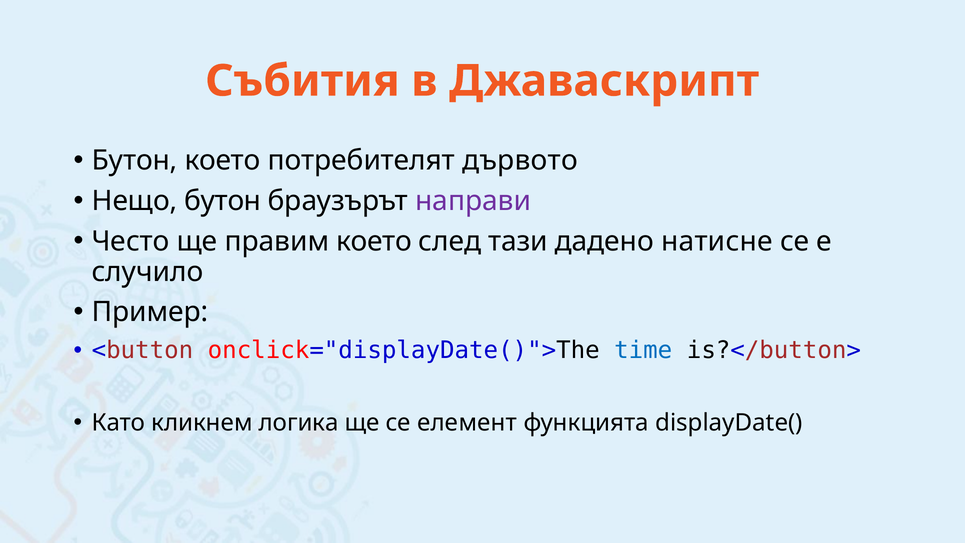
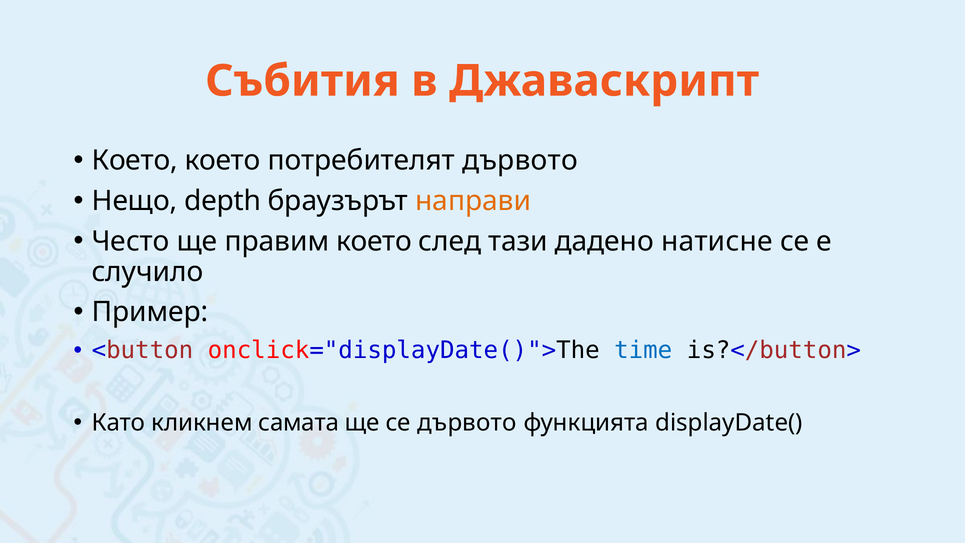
Бутон: Бутон -> Което (135, 160)
Нещо бутон: бутон -> depth (223, 201)
направи colour: purple -> orange (473, 201)
логика: логика -> самата (299, 423)
се елемент: елемент -> дървото (467, 423)
